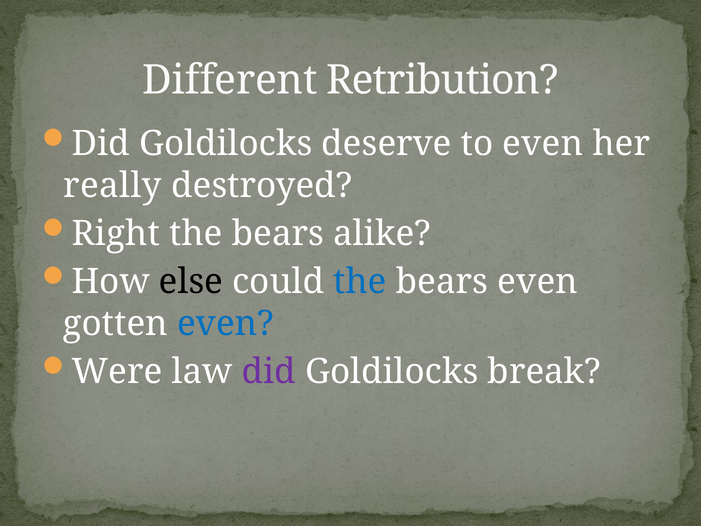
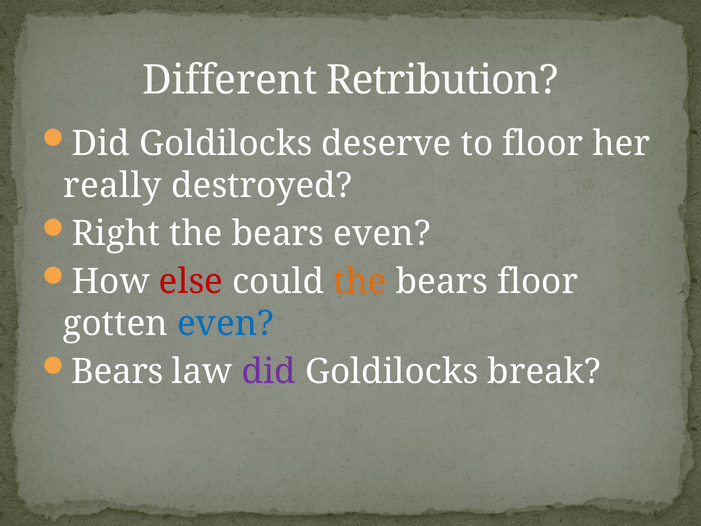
to even: even -> floor (543, 144)
bears alike: alike -> even (382, 234)
else colour: black -> red (191, 282)
the colour: blue -> orange (360, 282)
bears even: even -> floor (538, 282)
Were: Were -> Bears (117, 372)
